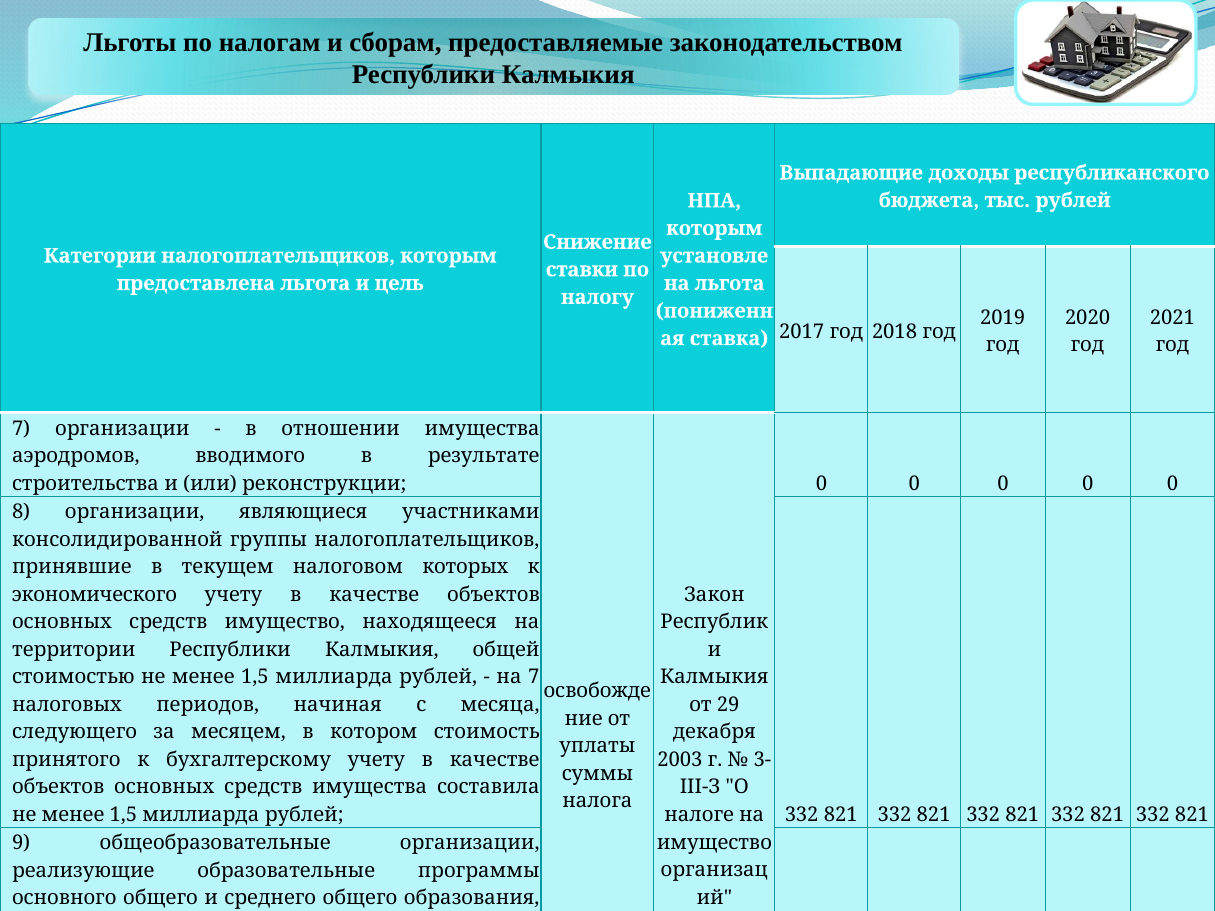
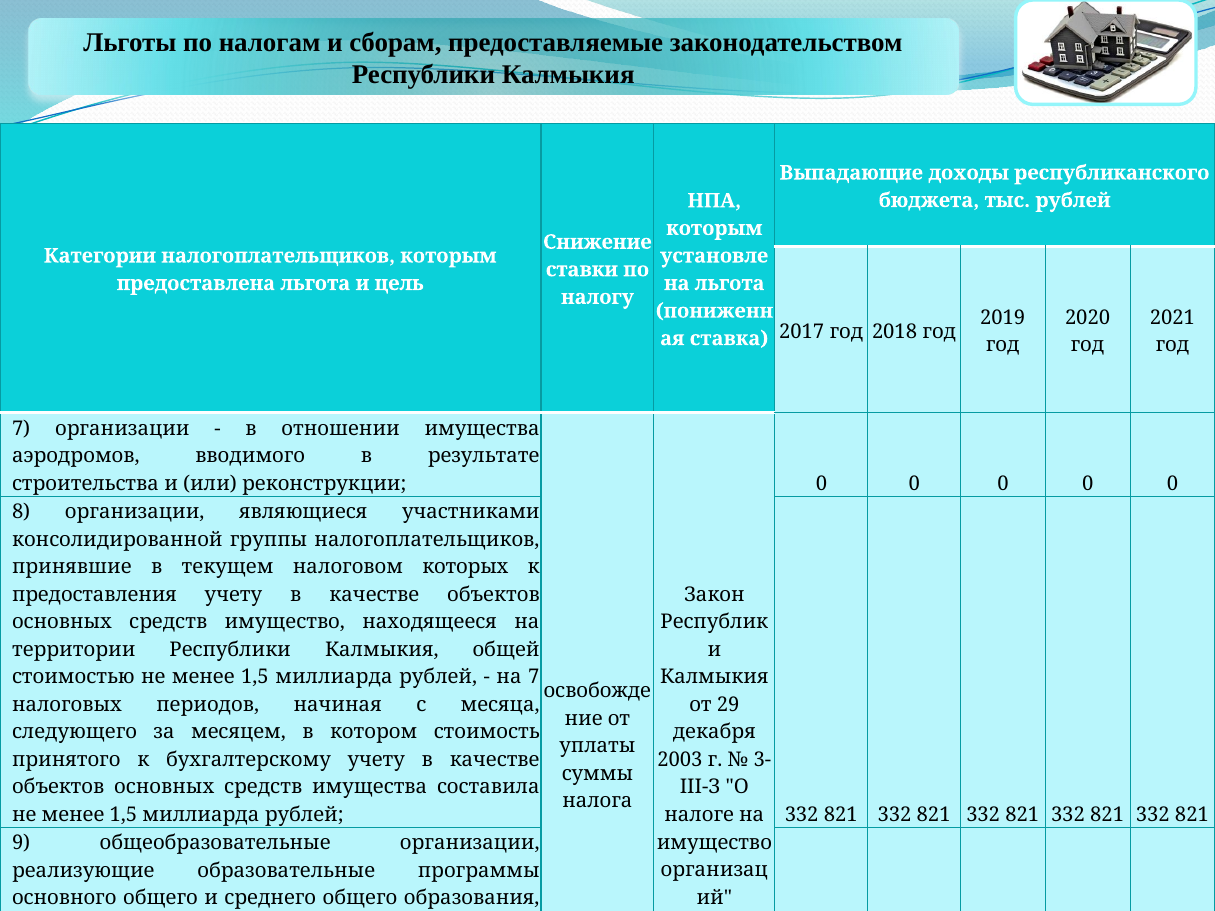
экономического: экономического -> предоставления (94, 595)
